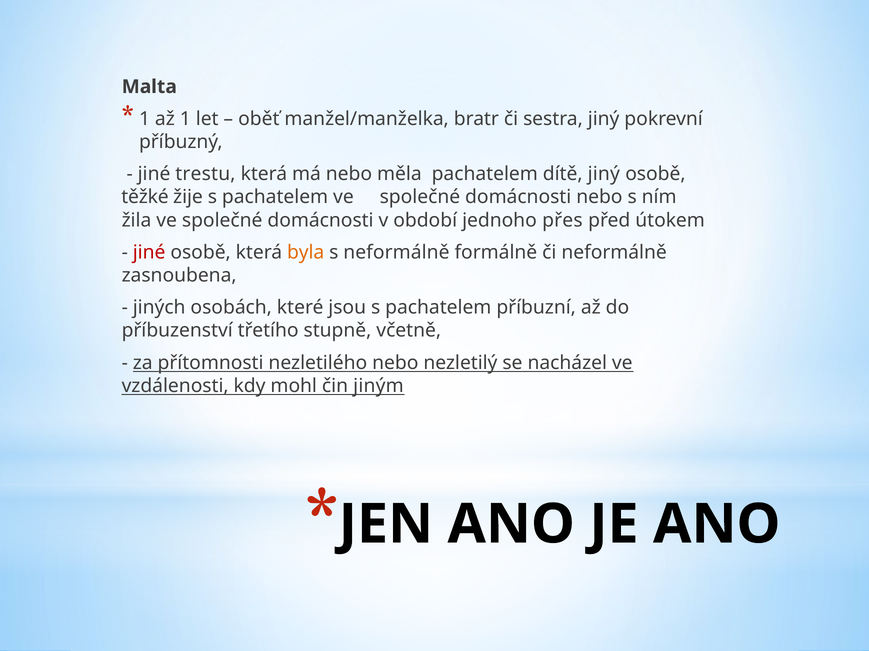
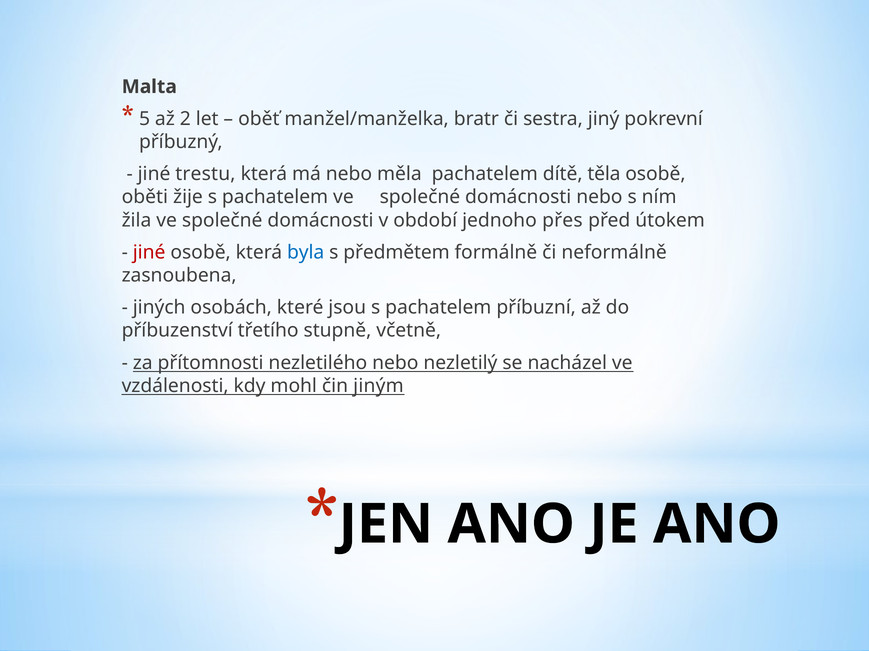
1: 1 -> 5 (145, 119)
až 1: 1 -> 2 (185, 119)
dítě jiný: jiný -> těla (604, 174)
těžké: těžké -> oběti (145, 197)
byla colour: orange -> blue (306, 253)
s neformálně: neformálně -> předmětem (397, 253)
